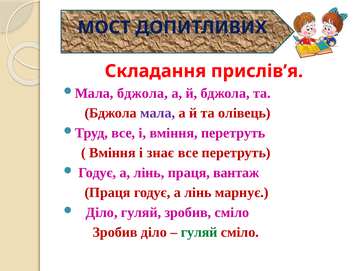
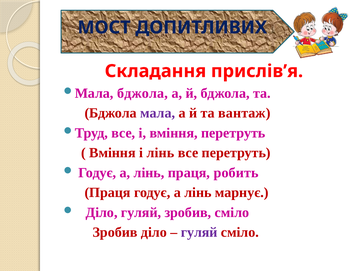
олівець: олівець -> вантаж (244, 113)
і знає: знає -> лінь (160, 153)
вантаж: вантаж -> робить (236, 173)
гуляй colour: green -> purple (199, 232)
